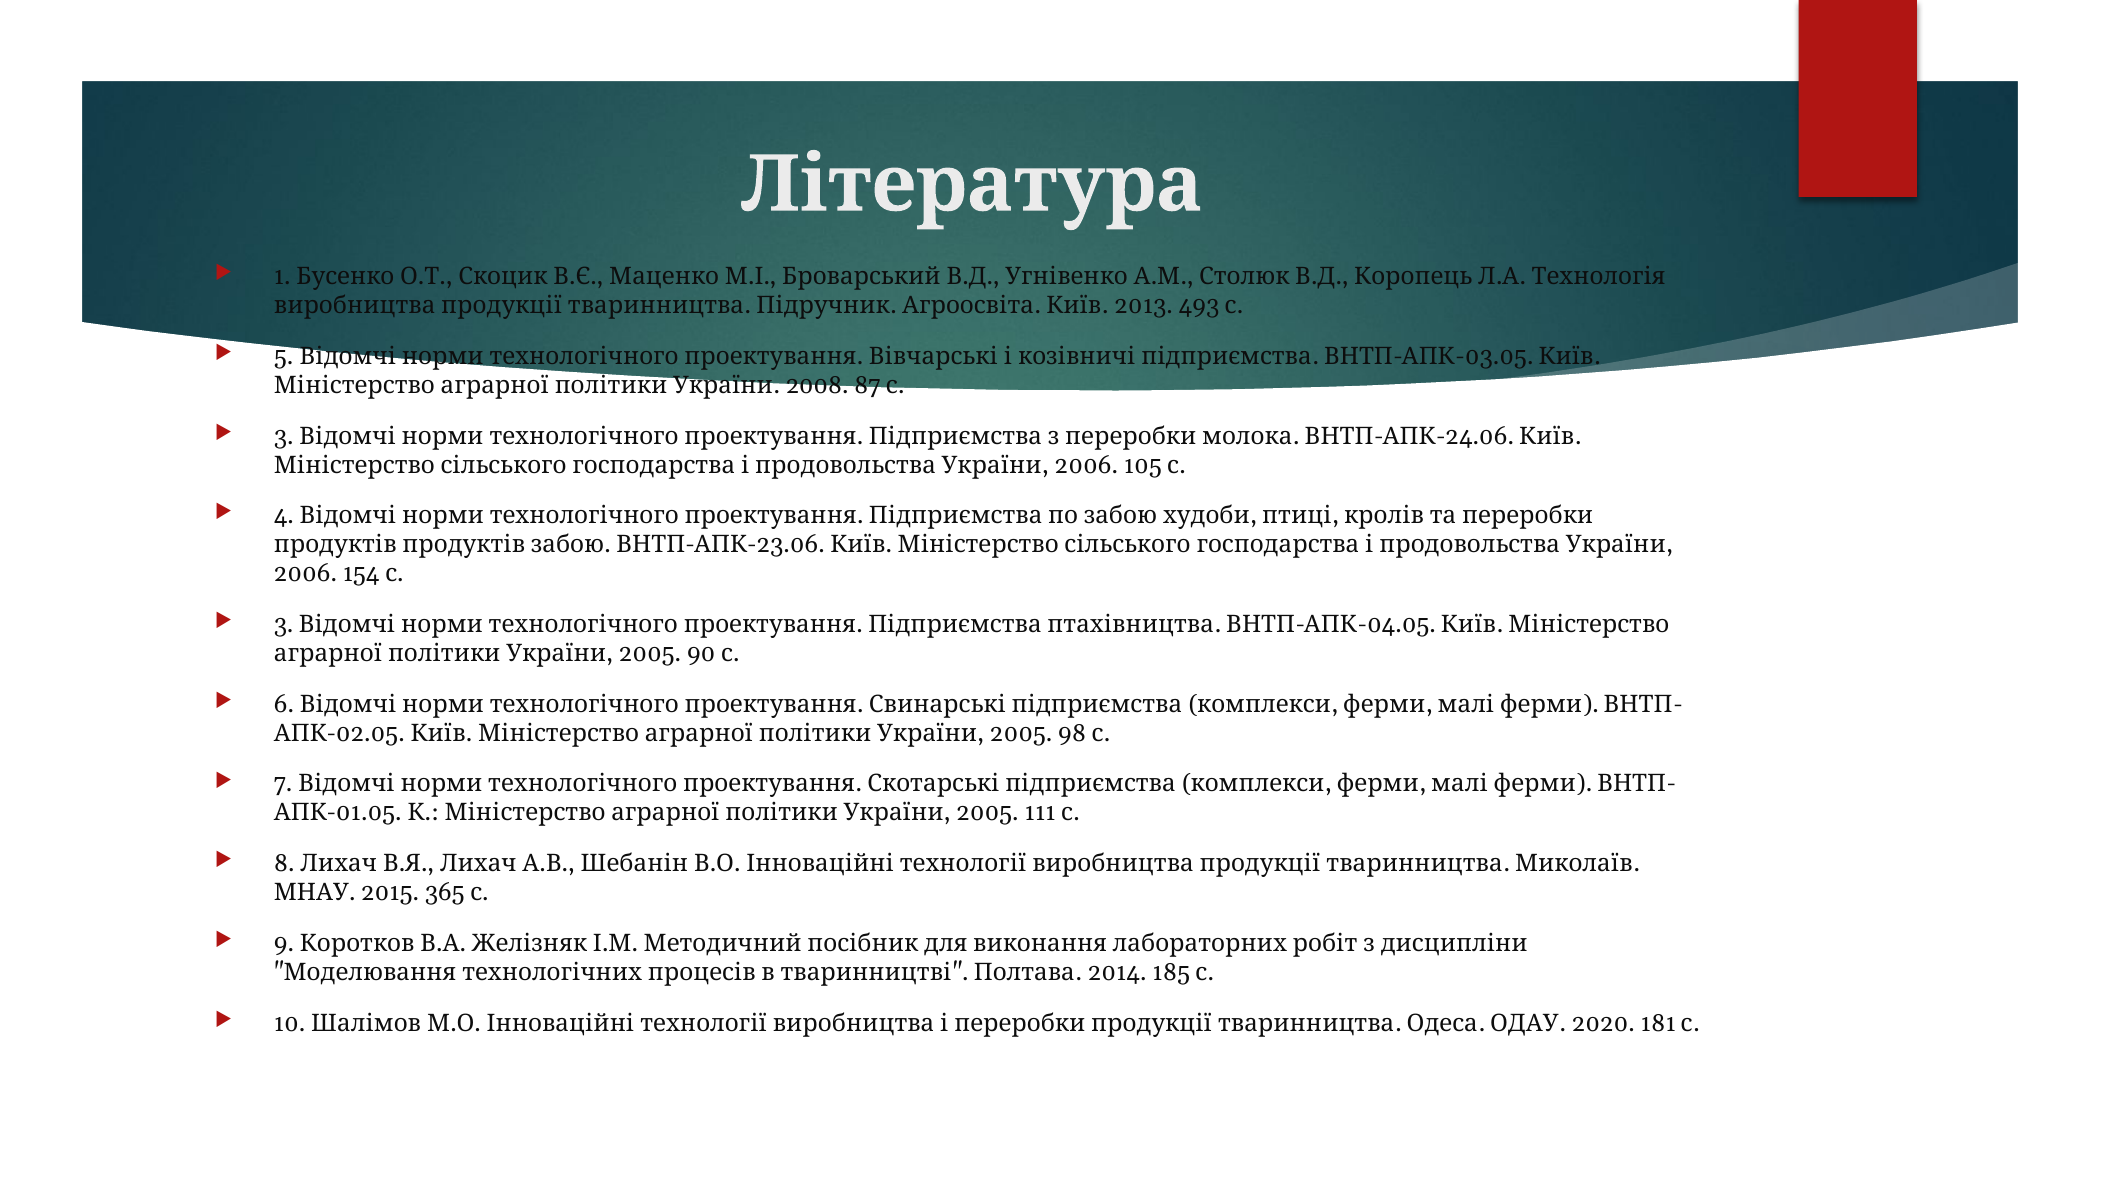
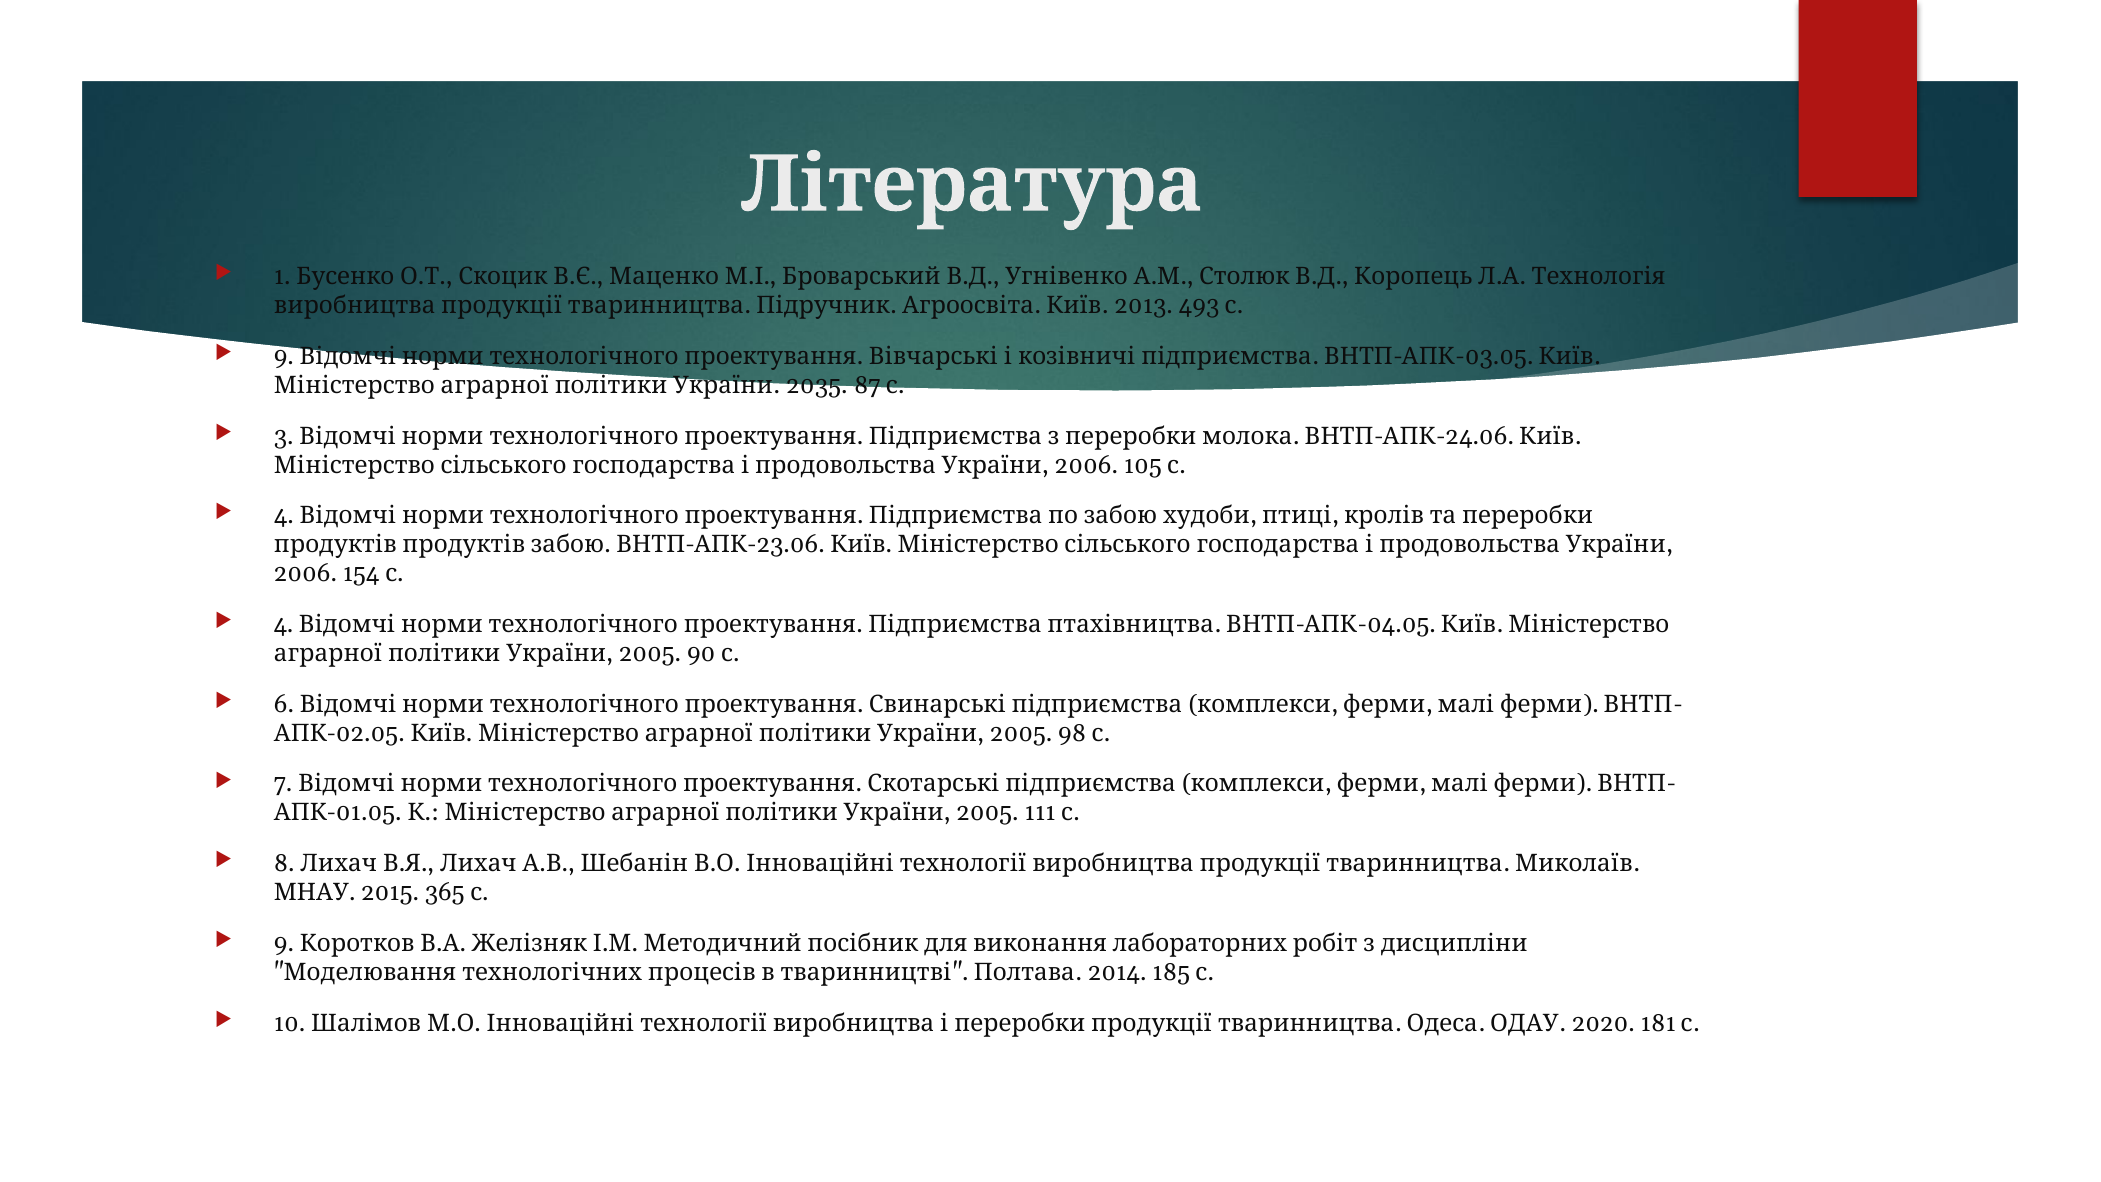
5: 5 -> 9 (284, 356)
2008: 2008 -> 2035 (817, 385)
3: 3 -> 4 (284, 624)
